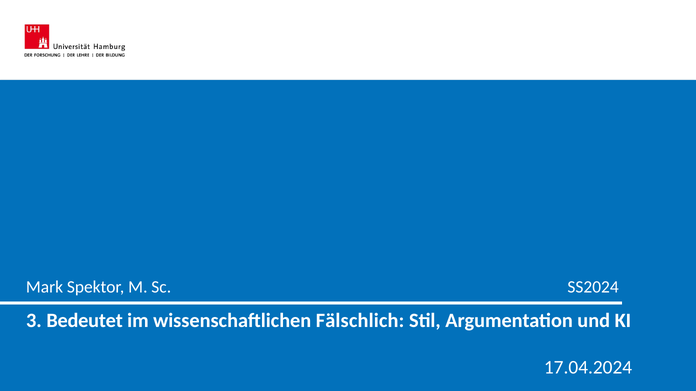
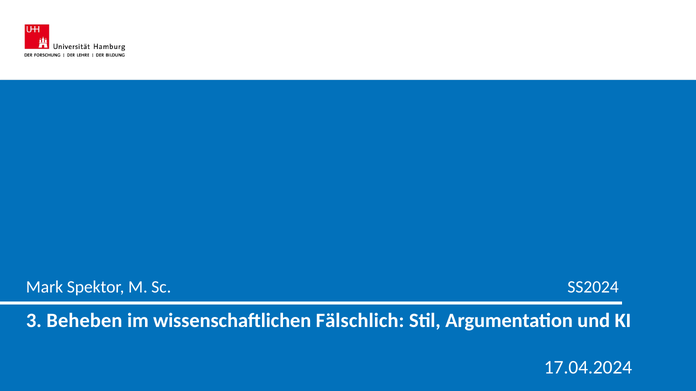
Bedeutet: Bedeutet -> Beheben (84, 321)
